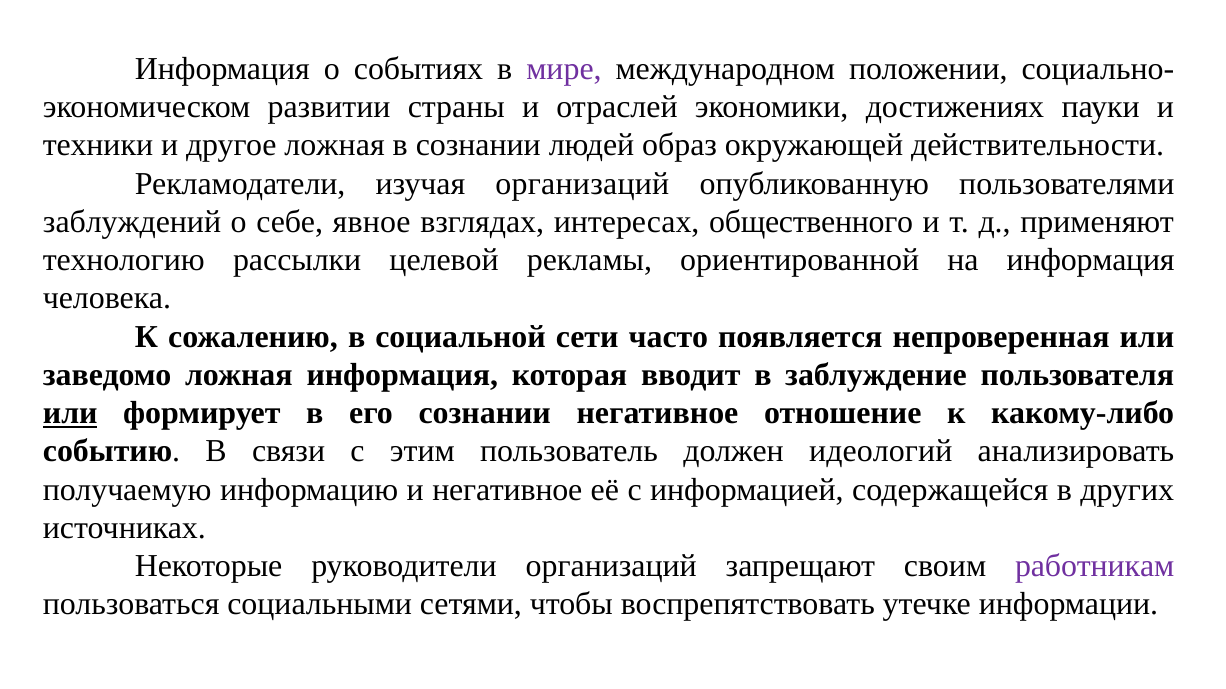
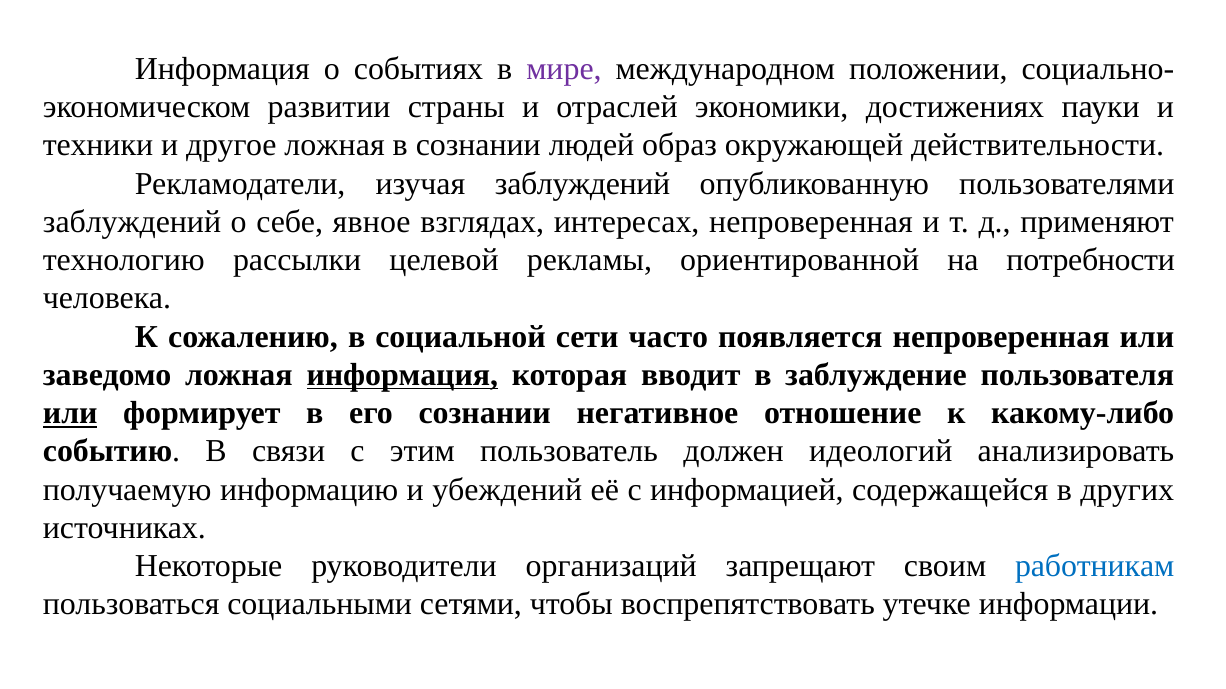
изучая организаций: организаций -> заблуждений (583, 184)
интересах общественного: общественного -> непроверенная (811, 222)
на информация: информация -> потребности (1091, 260)
информация underline: none -> present (402, 375)
и негативное: негативное -> убеждений (507, 490)
работникам colour: purple -> blue (1095, 567)
